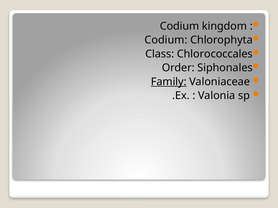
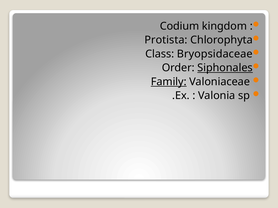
Codium: Codium -> Protista (166, 40)
Chlorococcales: Chlorococcales -> Bryopsidaceae (215, 54)
Siphonales underline: none -> present (225, 68)
